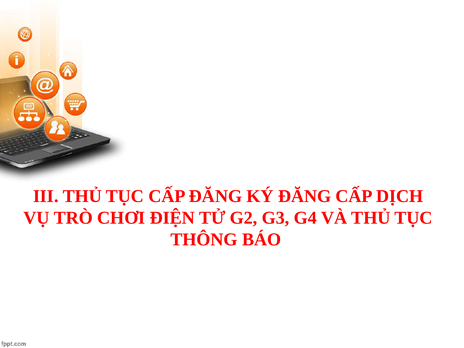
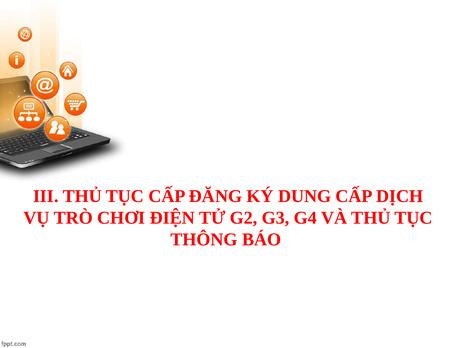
KÝ ĐĂNG: ĐĂNG -> DUNG (305, 196)
